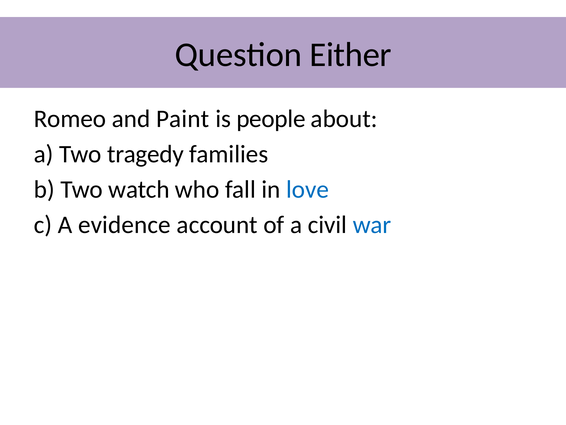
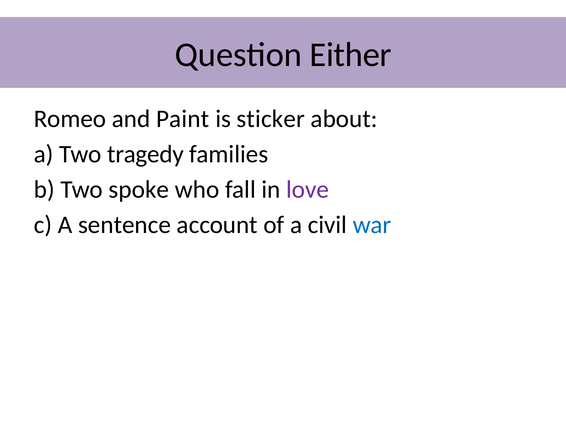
people: people -> sticker (271, 119)
watch: watch -> spoke (139, 189)
love colour: blue -> purple (308, 189)
evidence: evidence -> sentence (125, 224)
